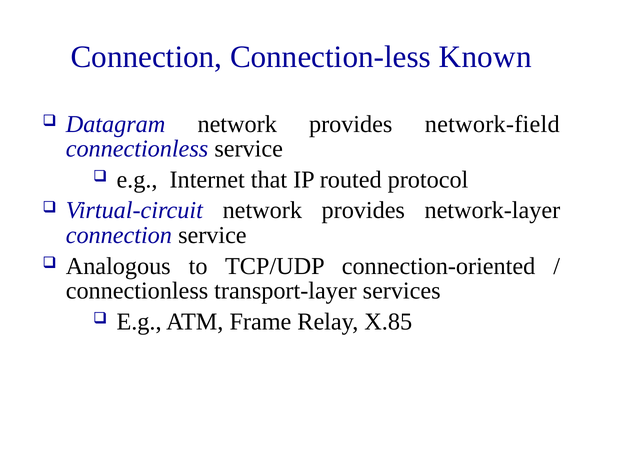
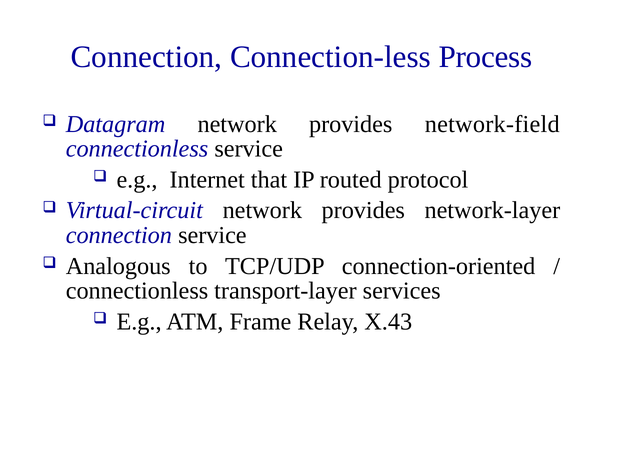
Known: Known -> Process (486, 57)
X.85: X.85 -> X.43 (388, 322)
